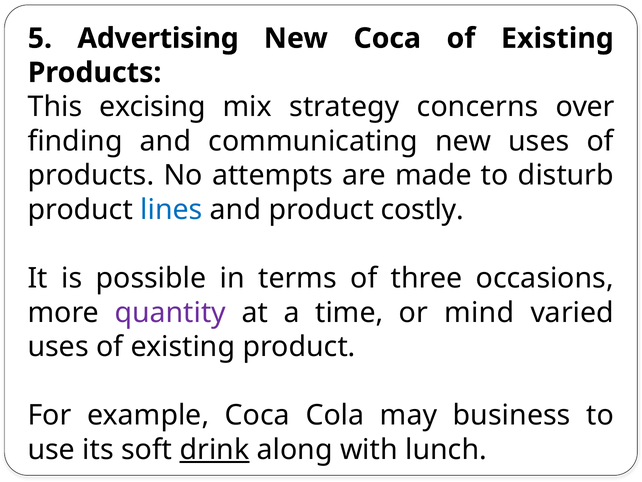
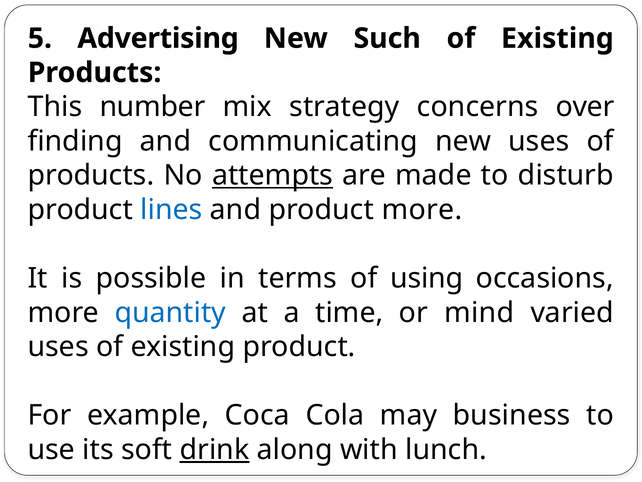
New Coca: Coca -> Such (387, 38)
excising: excising -> number (153, 107)
attempts underline: none -> present (273, 175)
product costly: costly -> more (422, 210)
three: three -> using (427, 278)
quantity colour: purple -> blue (170, 312)
